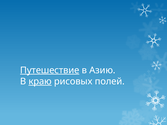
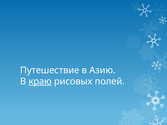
Путешествие underline: present -> none (50, 70)
